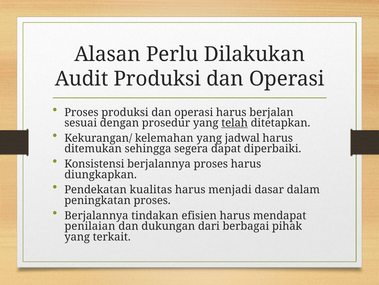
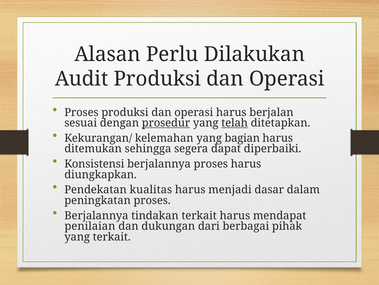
prosedur underline: none -> present (166, 123)
jadwal: jadwal -> bagian (242, 138)
tindakan efisien: efisien -> terkait (199, 215)
